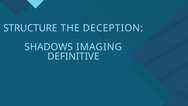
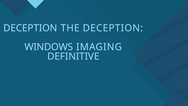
STRUCTURE: STRUCTURE -> DECEPTION (30, 28)
SHADOWS: SHADOWS -> WINDOWS (49, 47)
